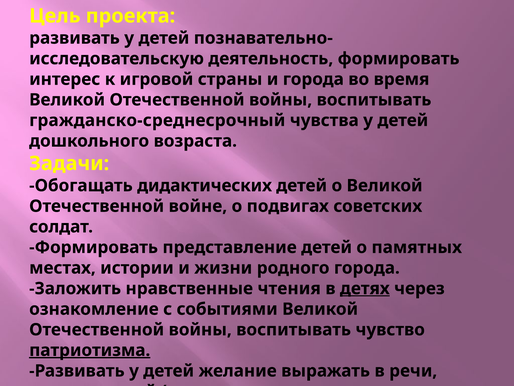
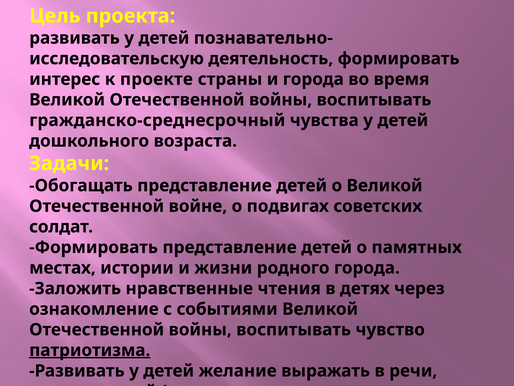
к игровой: игровой -> проекте (156, 79)
Обогащать дидактических: дидактических -> представление (205, 185)
детях underline: present -> none (365, 288)
